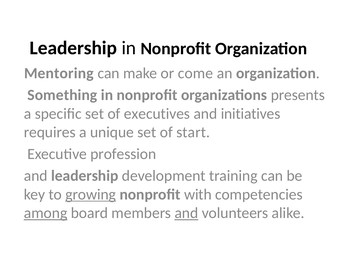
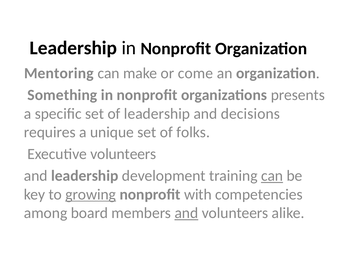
of executives: executives -> leadership (157, 114)
initiatives: initiatives -> decisions (250, 114)
start: start -> folks (193, 132)
Executive profession: profession -> volunteers (123, 154)
can underline: none -> present (272, 176)
among underline: present -> none (46, 213)
